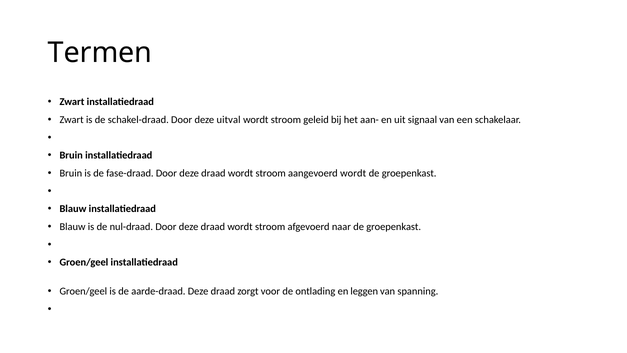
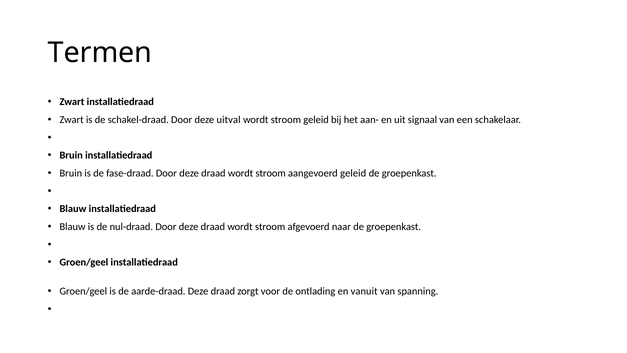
aangevoerd wordt: wordt -> geleid (353, 173)
leggen: leggen -> vanuit (364, 291)
